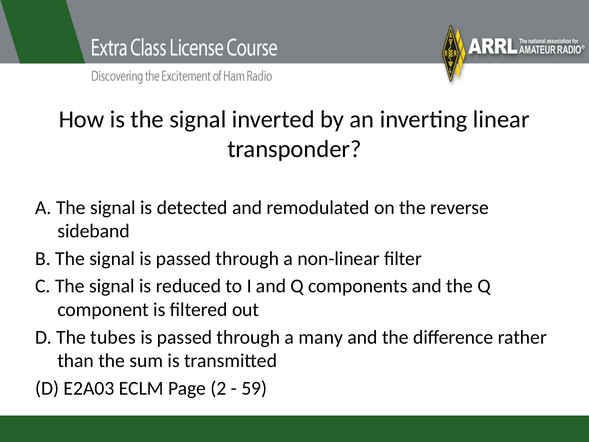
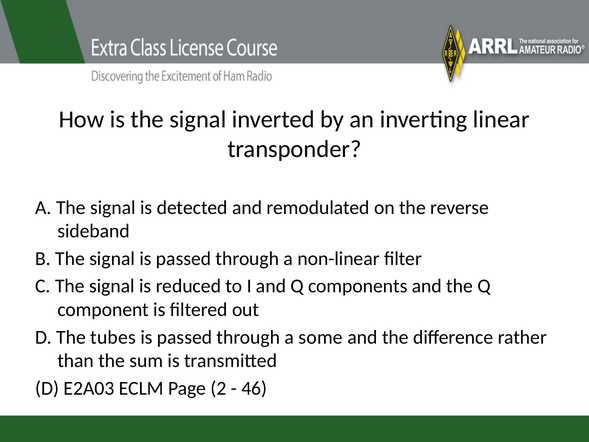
many: many -> some (321, 337)
59: 59 -> 46 (254, 388)
